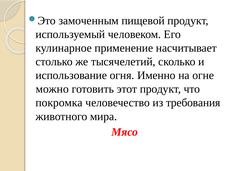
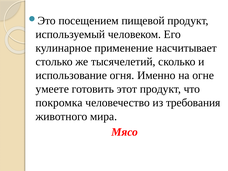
замоченным: замоченным -> посещением (89, 21)
можно: можно -> умеете (52, 89)
